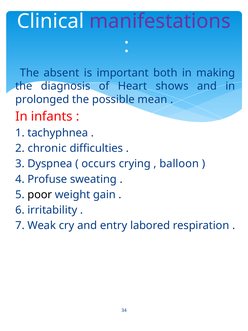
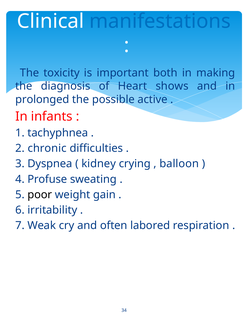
manifestations colour: purple -> blue (160, 21)
absent: absent -> toxicity (62, 73)
mean: mean -> active (153, 99)
occurs: occurs -> kidney (99, 164)
entry: entry -> often (114, 225)
